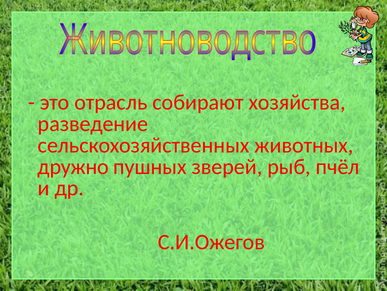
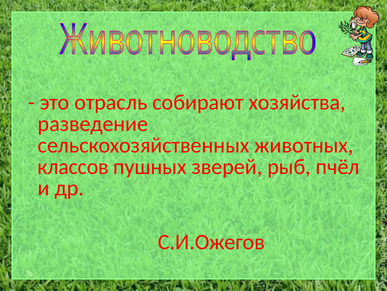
дружно: дружно -> классов (73, 166)
